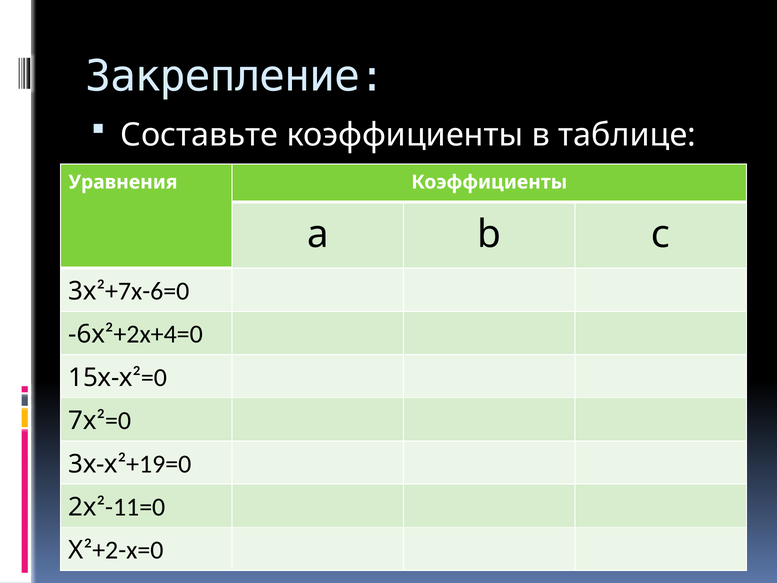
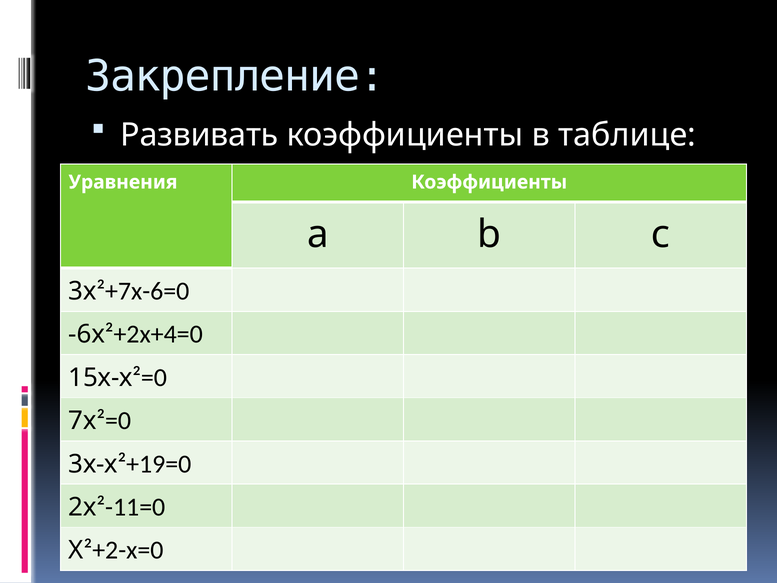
Составьте: Составьте -> Развивать (199, 135)
